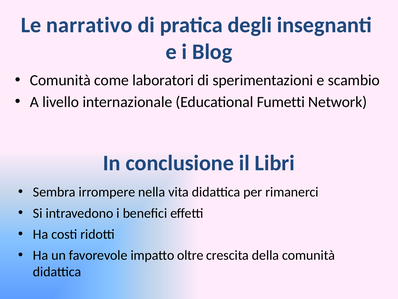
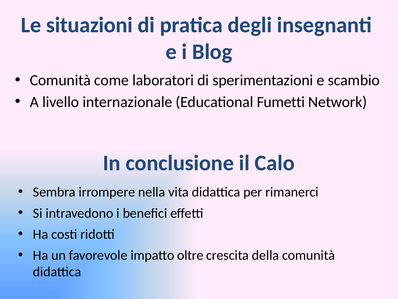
narrativo: narrativo -> situazioni (89, 25)
Libri: Libri -> Calo (275, 163)
